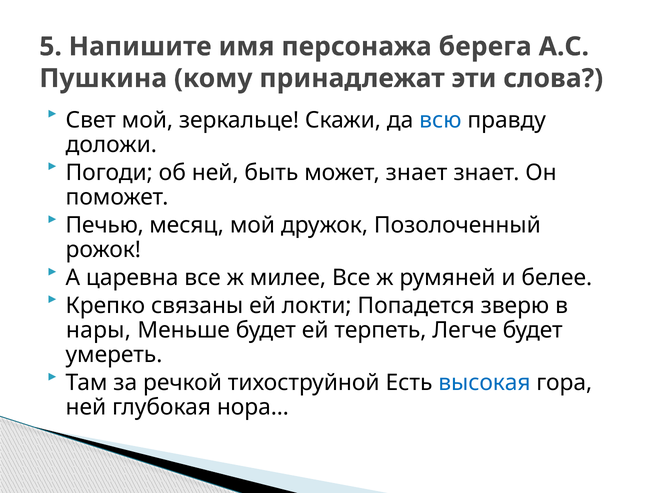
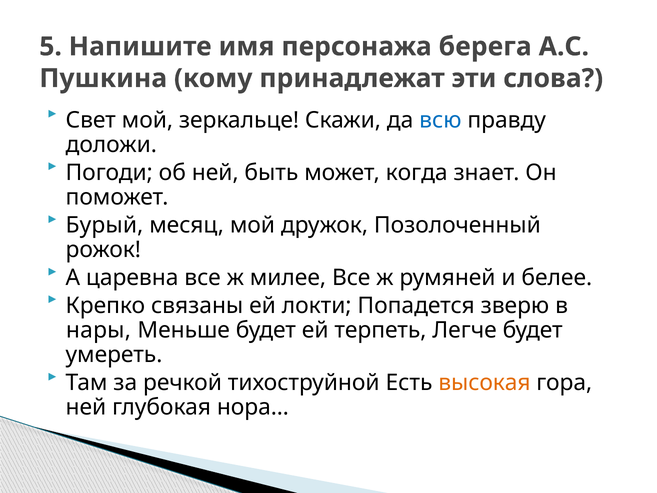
может знает: знает -> когда (417, 173)
Печью: Печью -> Бурый (104, 225)
высокая colour: blue -> orange (484, 383)
